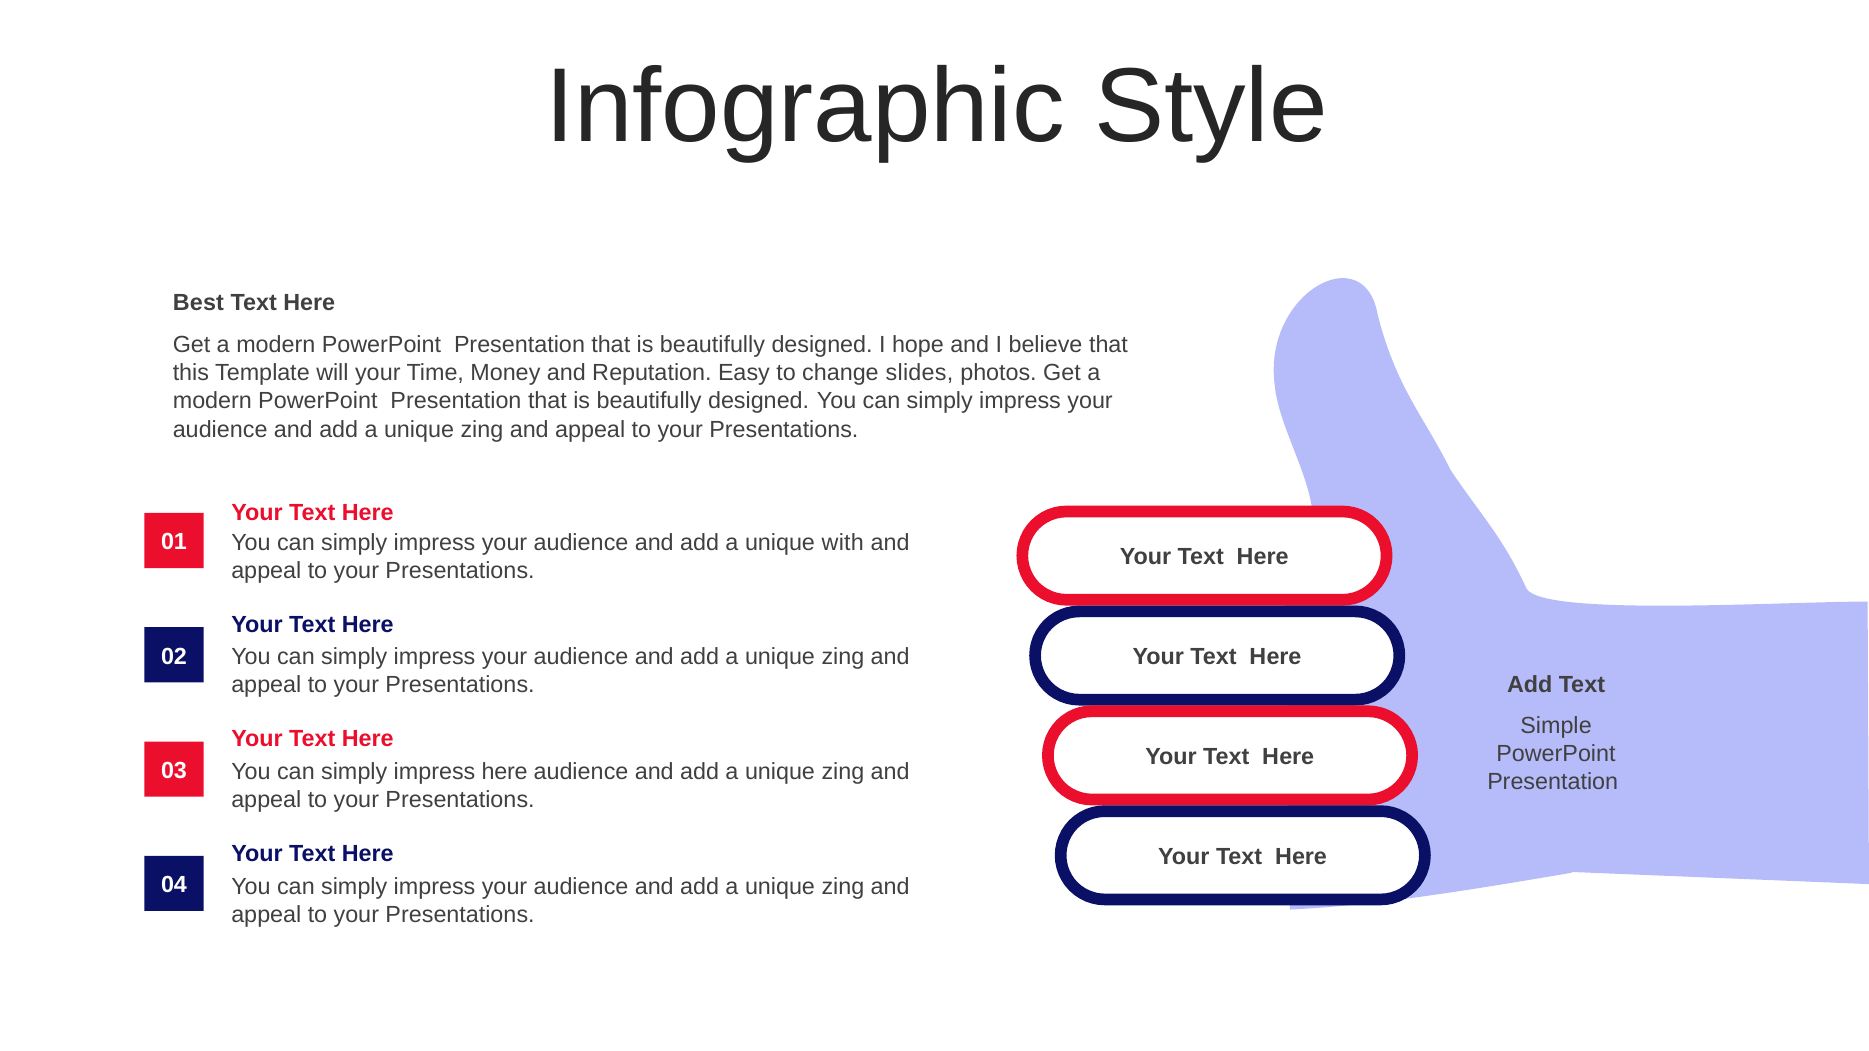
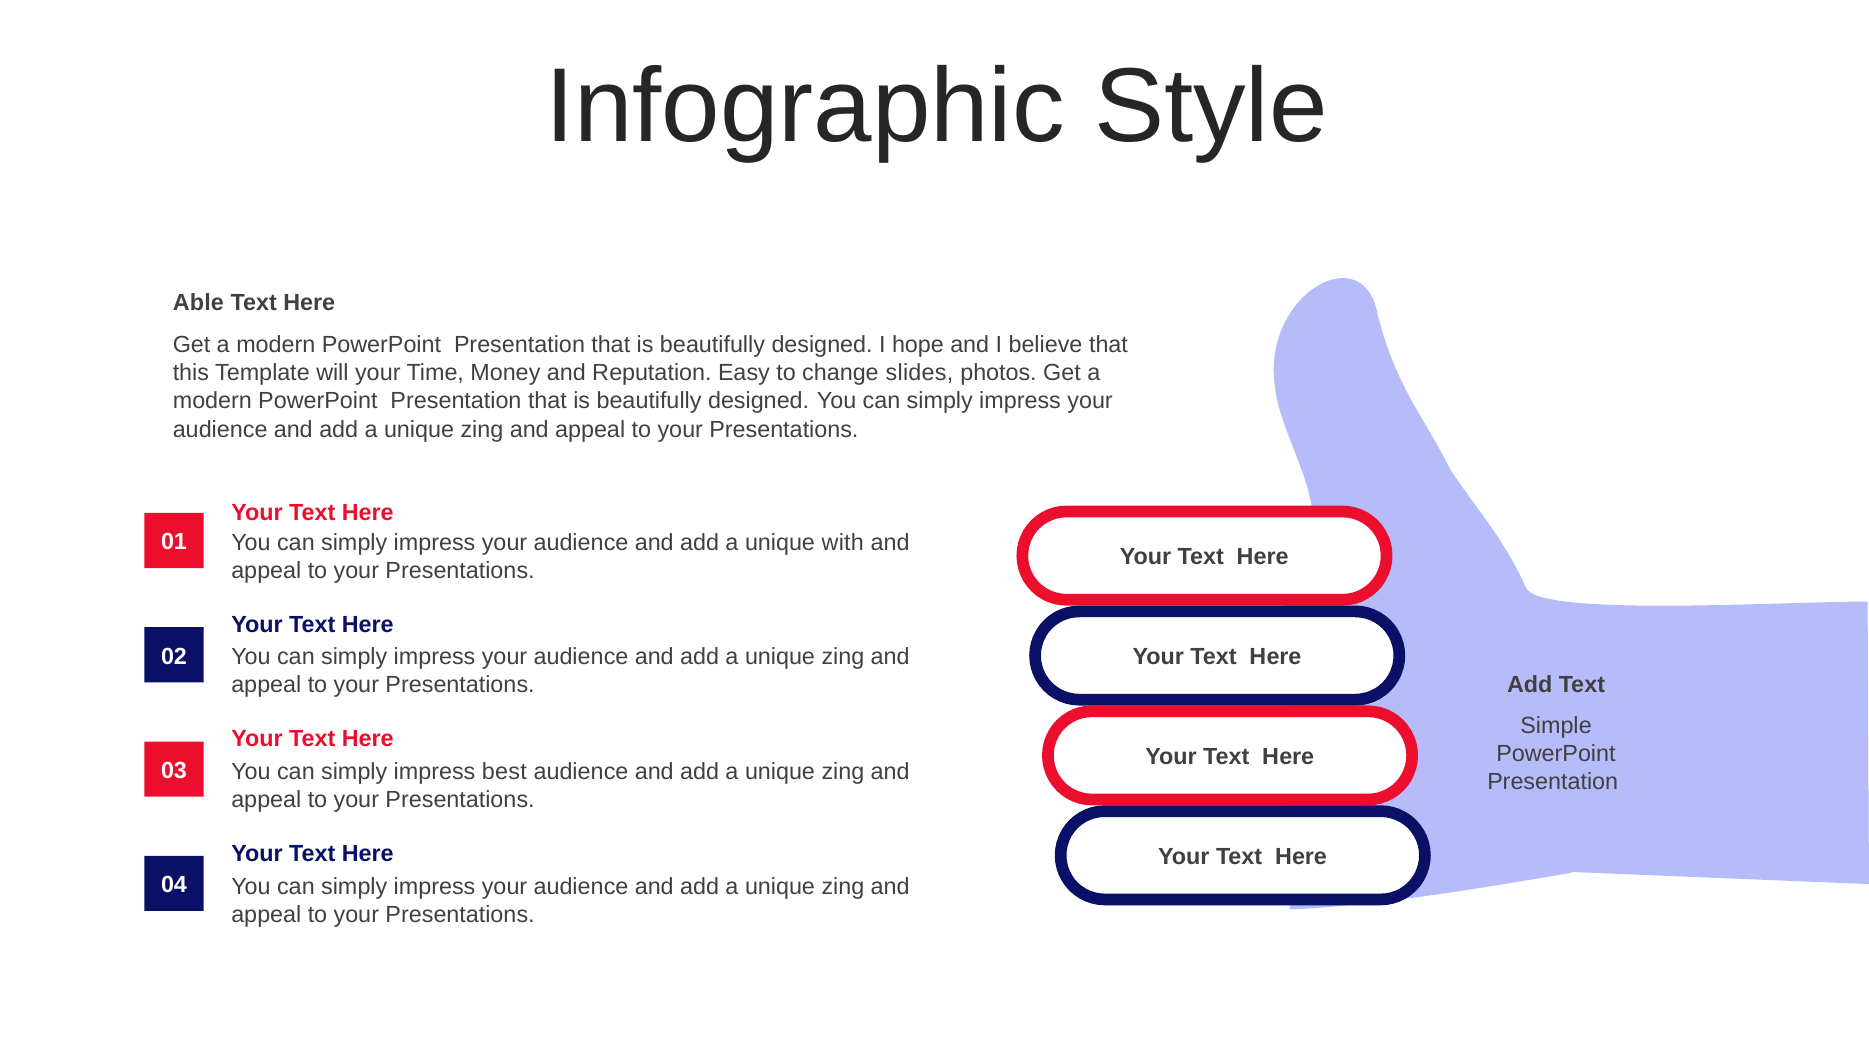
Best: Best -> Able (198, 303)
impress here: here -> best (504, 772)
